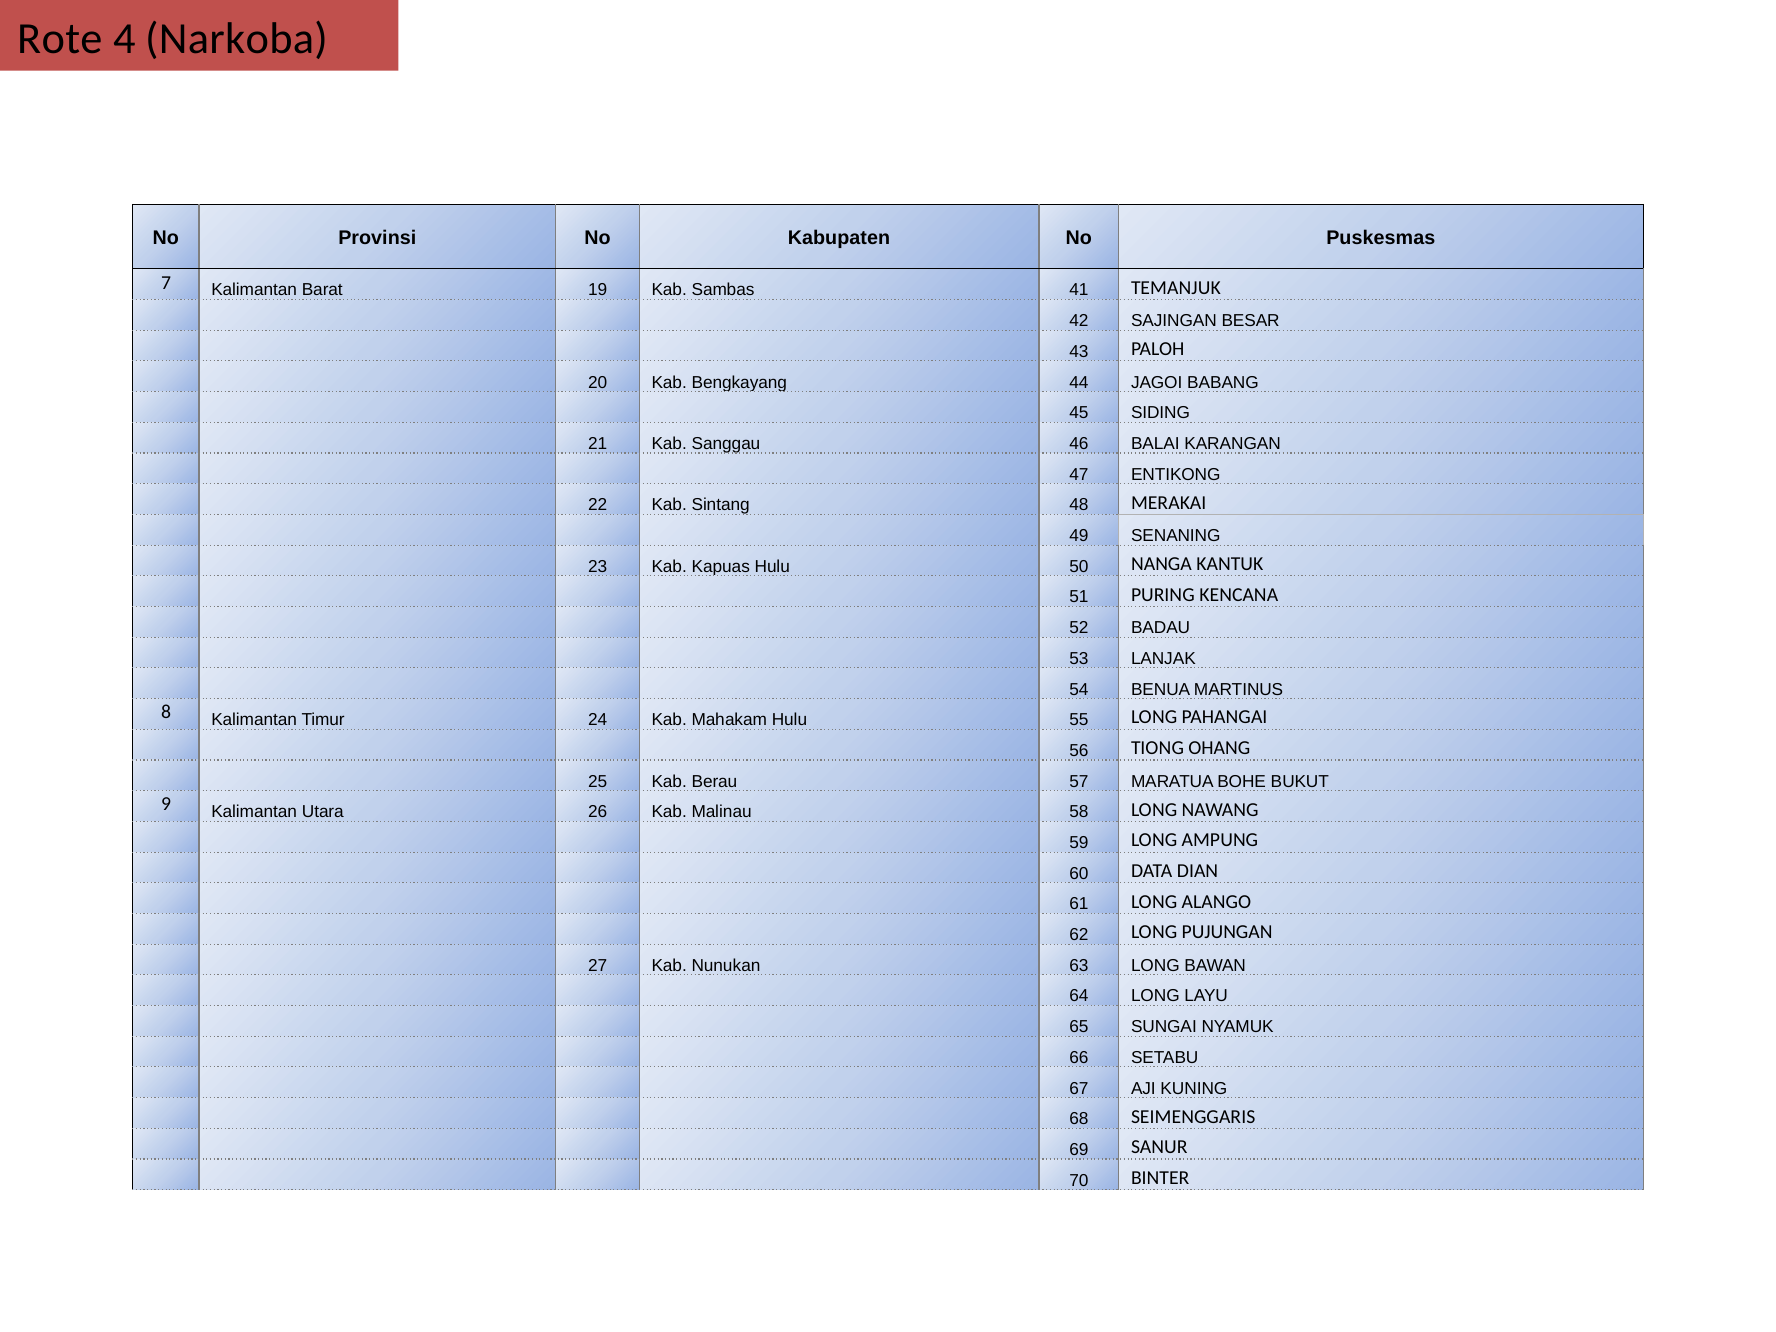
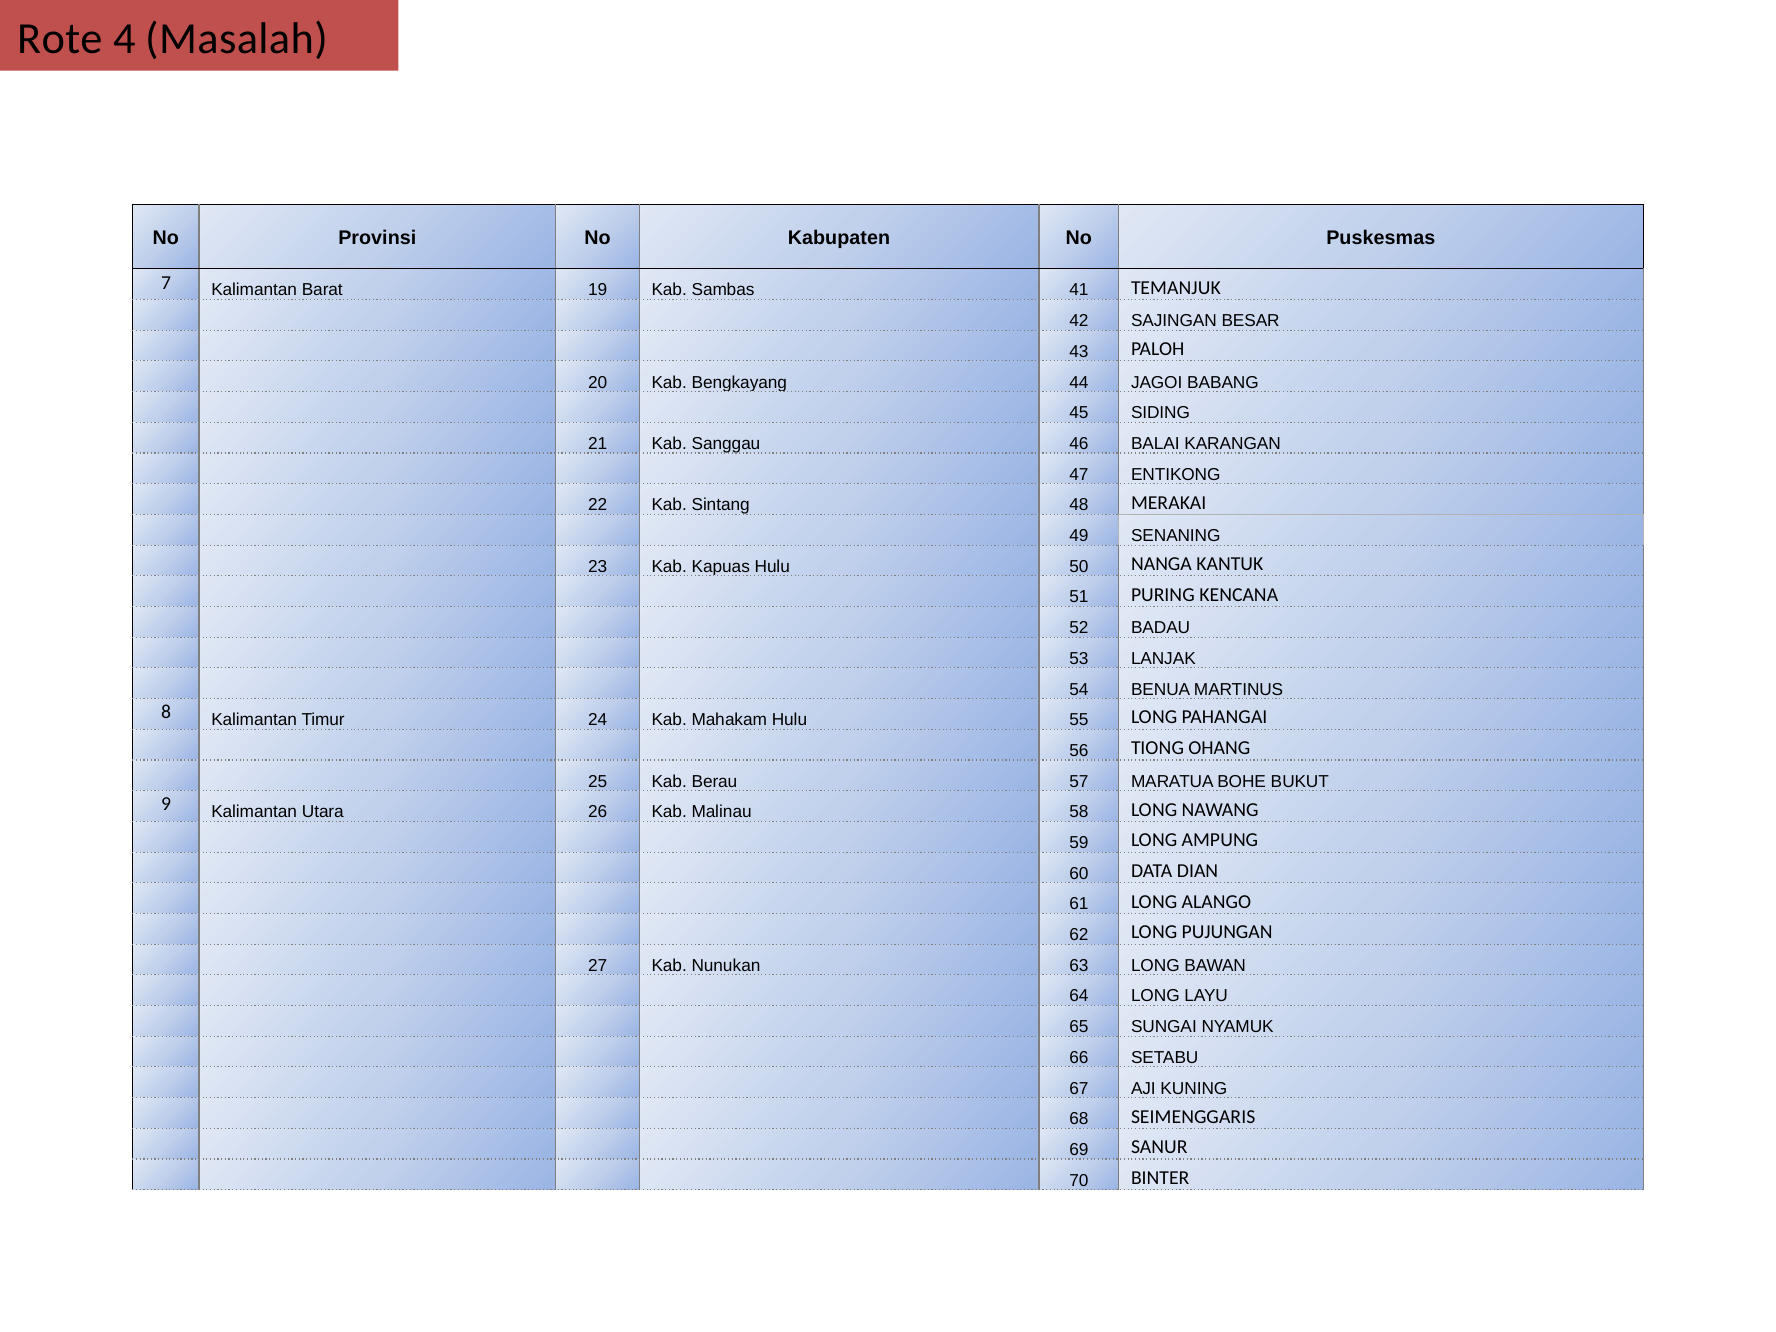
Narkoba: Narkoba -> Masalah (237, 38)
